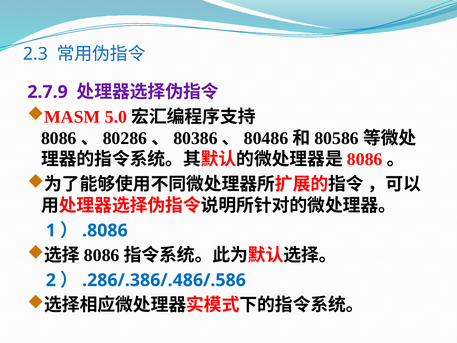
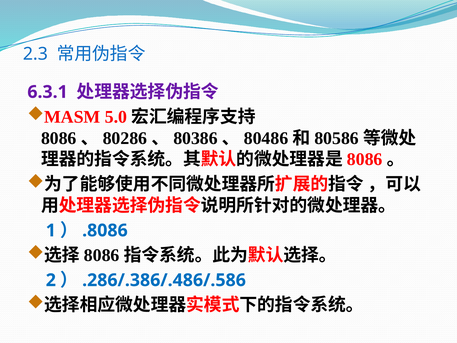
2.7.9: 2.7.9 -> 6.3.1 (48, 92)
